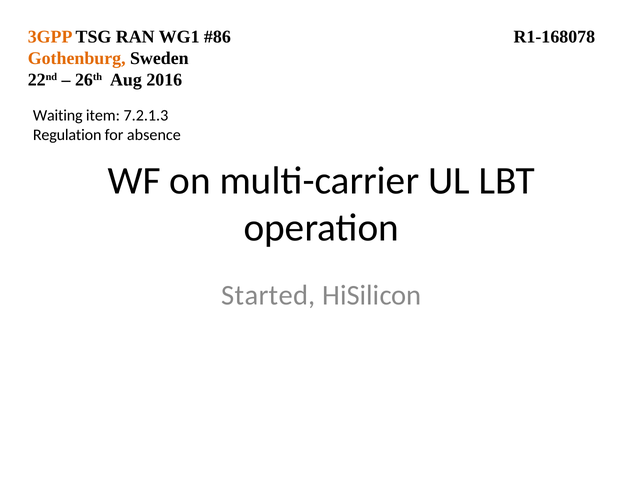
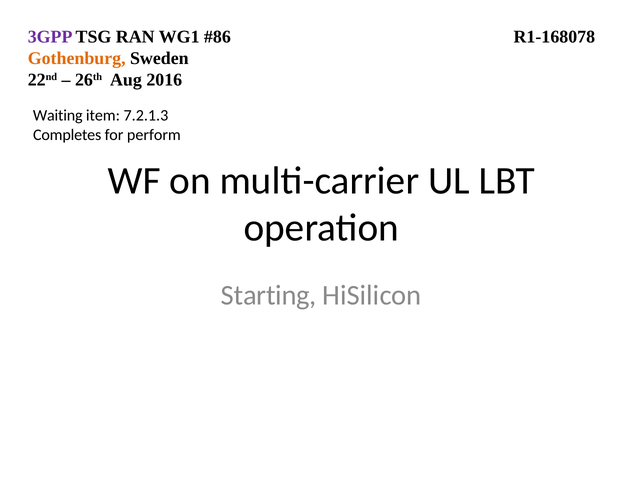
3GPP colour: orange -> purple (50, 37)
Regulation: Regulation -> Completes (67, 135)
absence: absence -> perform (154, 135)
Started: Started -> Starting (269, 296)
